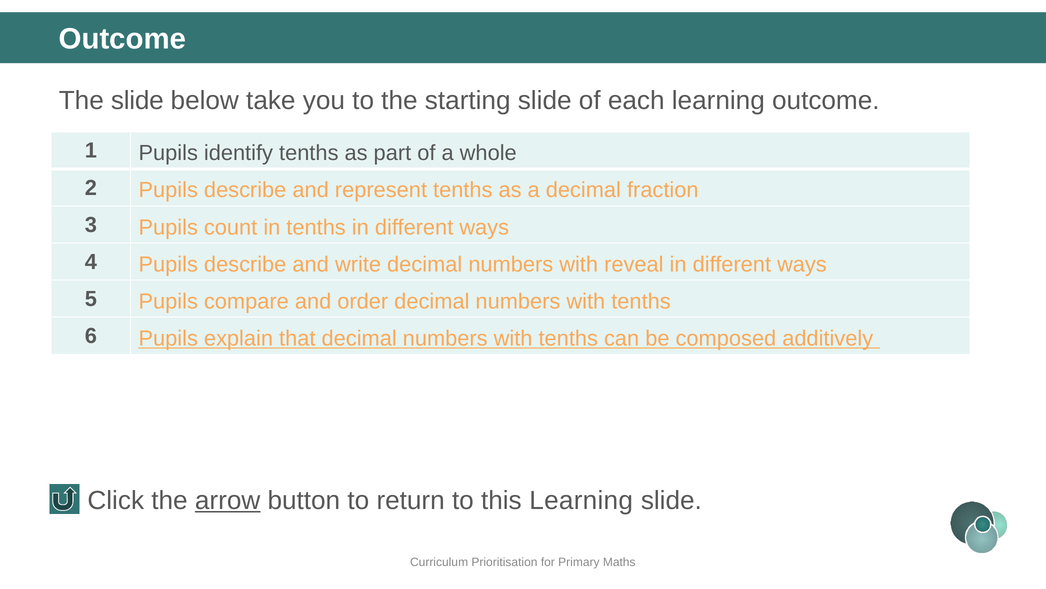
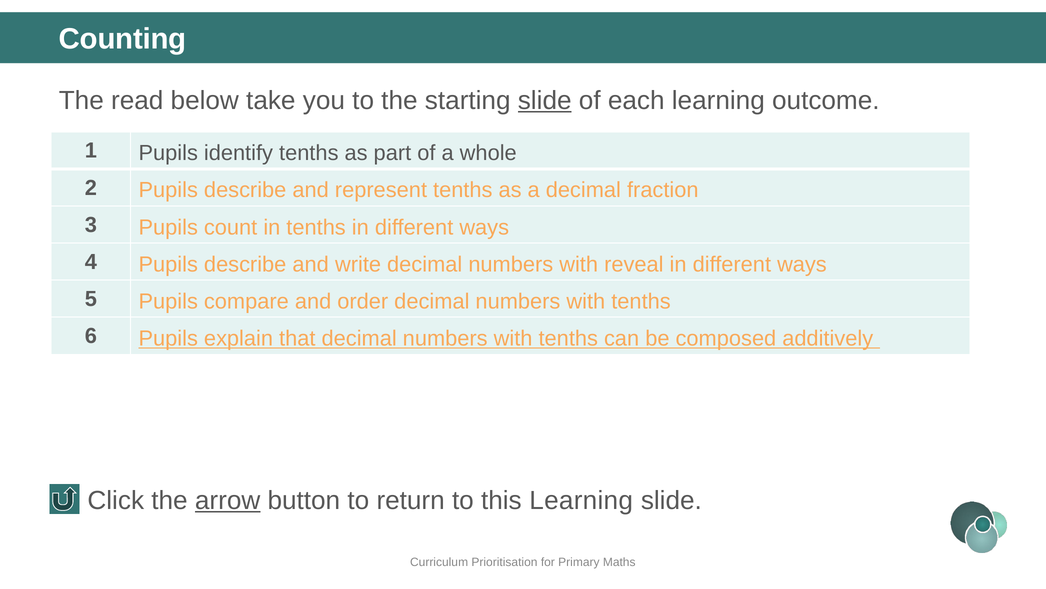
Outcome: Outcome -> Counting (123, 39)
The slide: slide -> read (137, 100)
slide underline: none -> present (545, 100)
